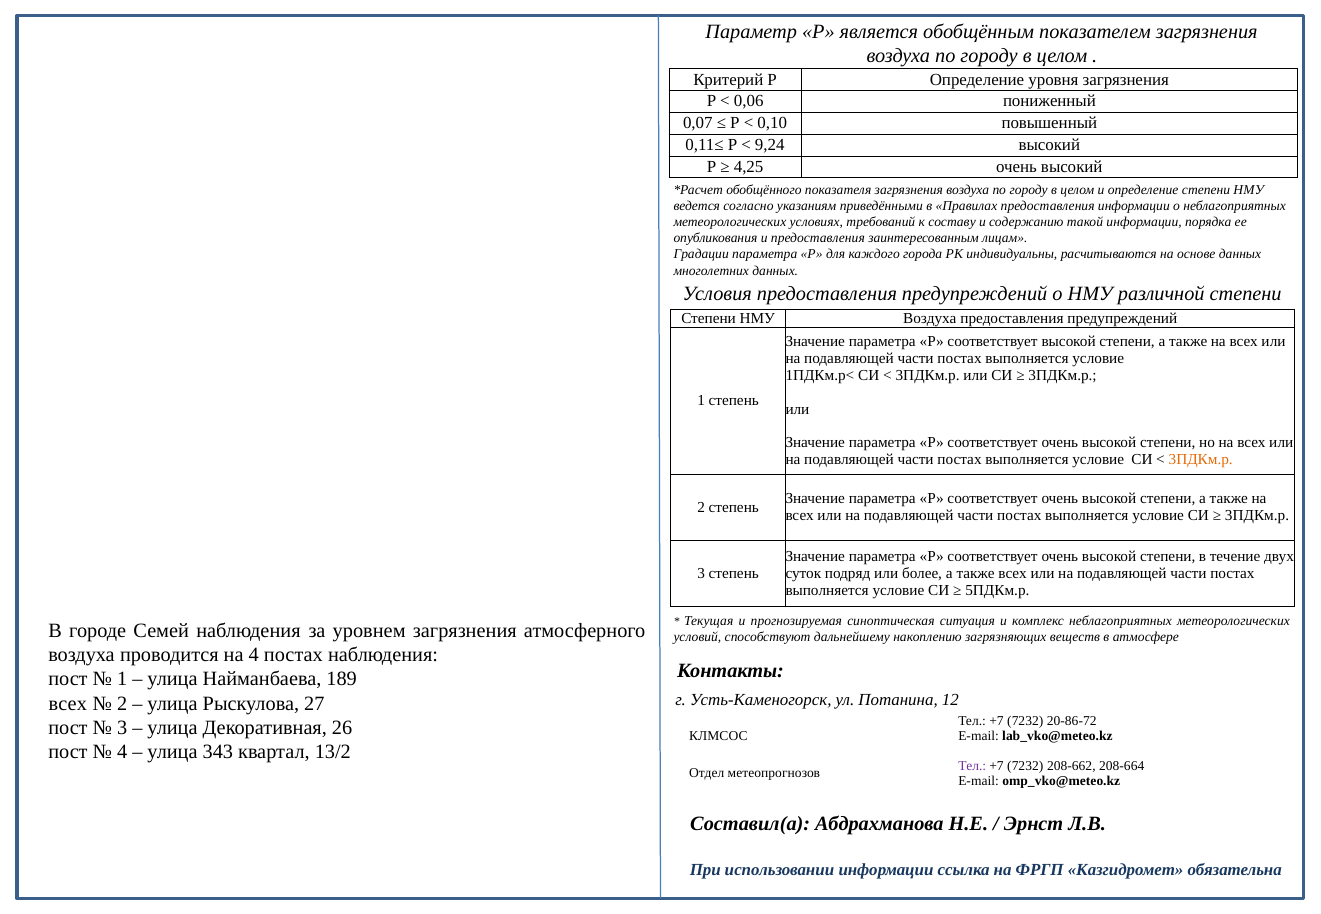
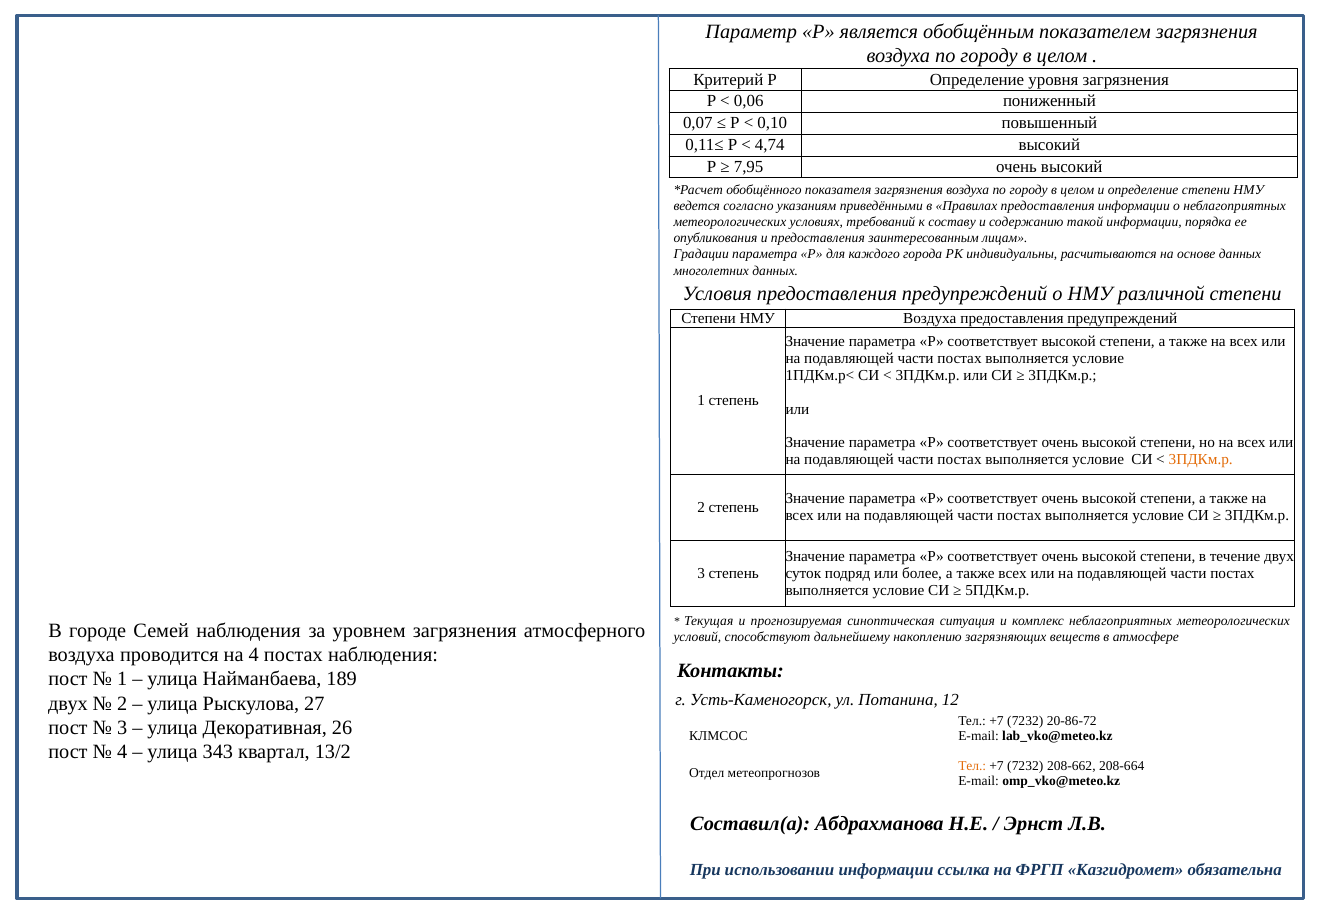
9,24: 9,24 -> 4,74 (770, 145)
4,25: 4,25 -> 7,95 (749, 167)
всех: всех -> двух (68, 704)
Тел colour: purple -> orange (972, 766)
